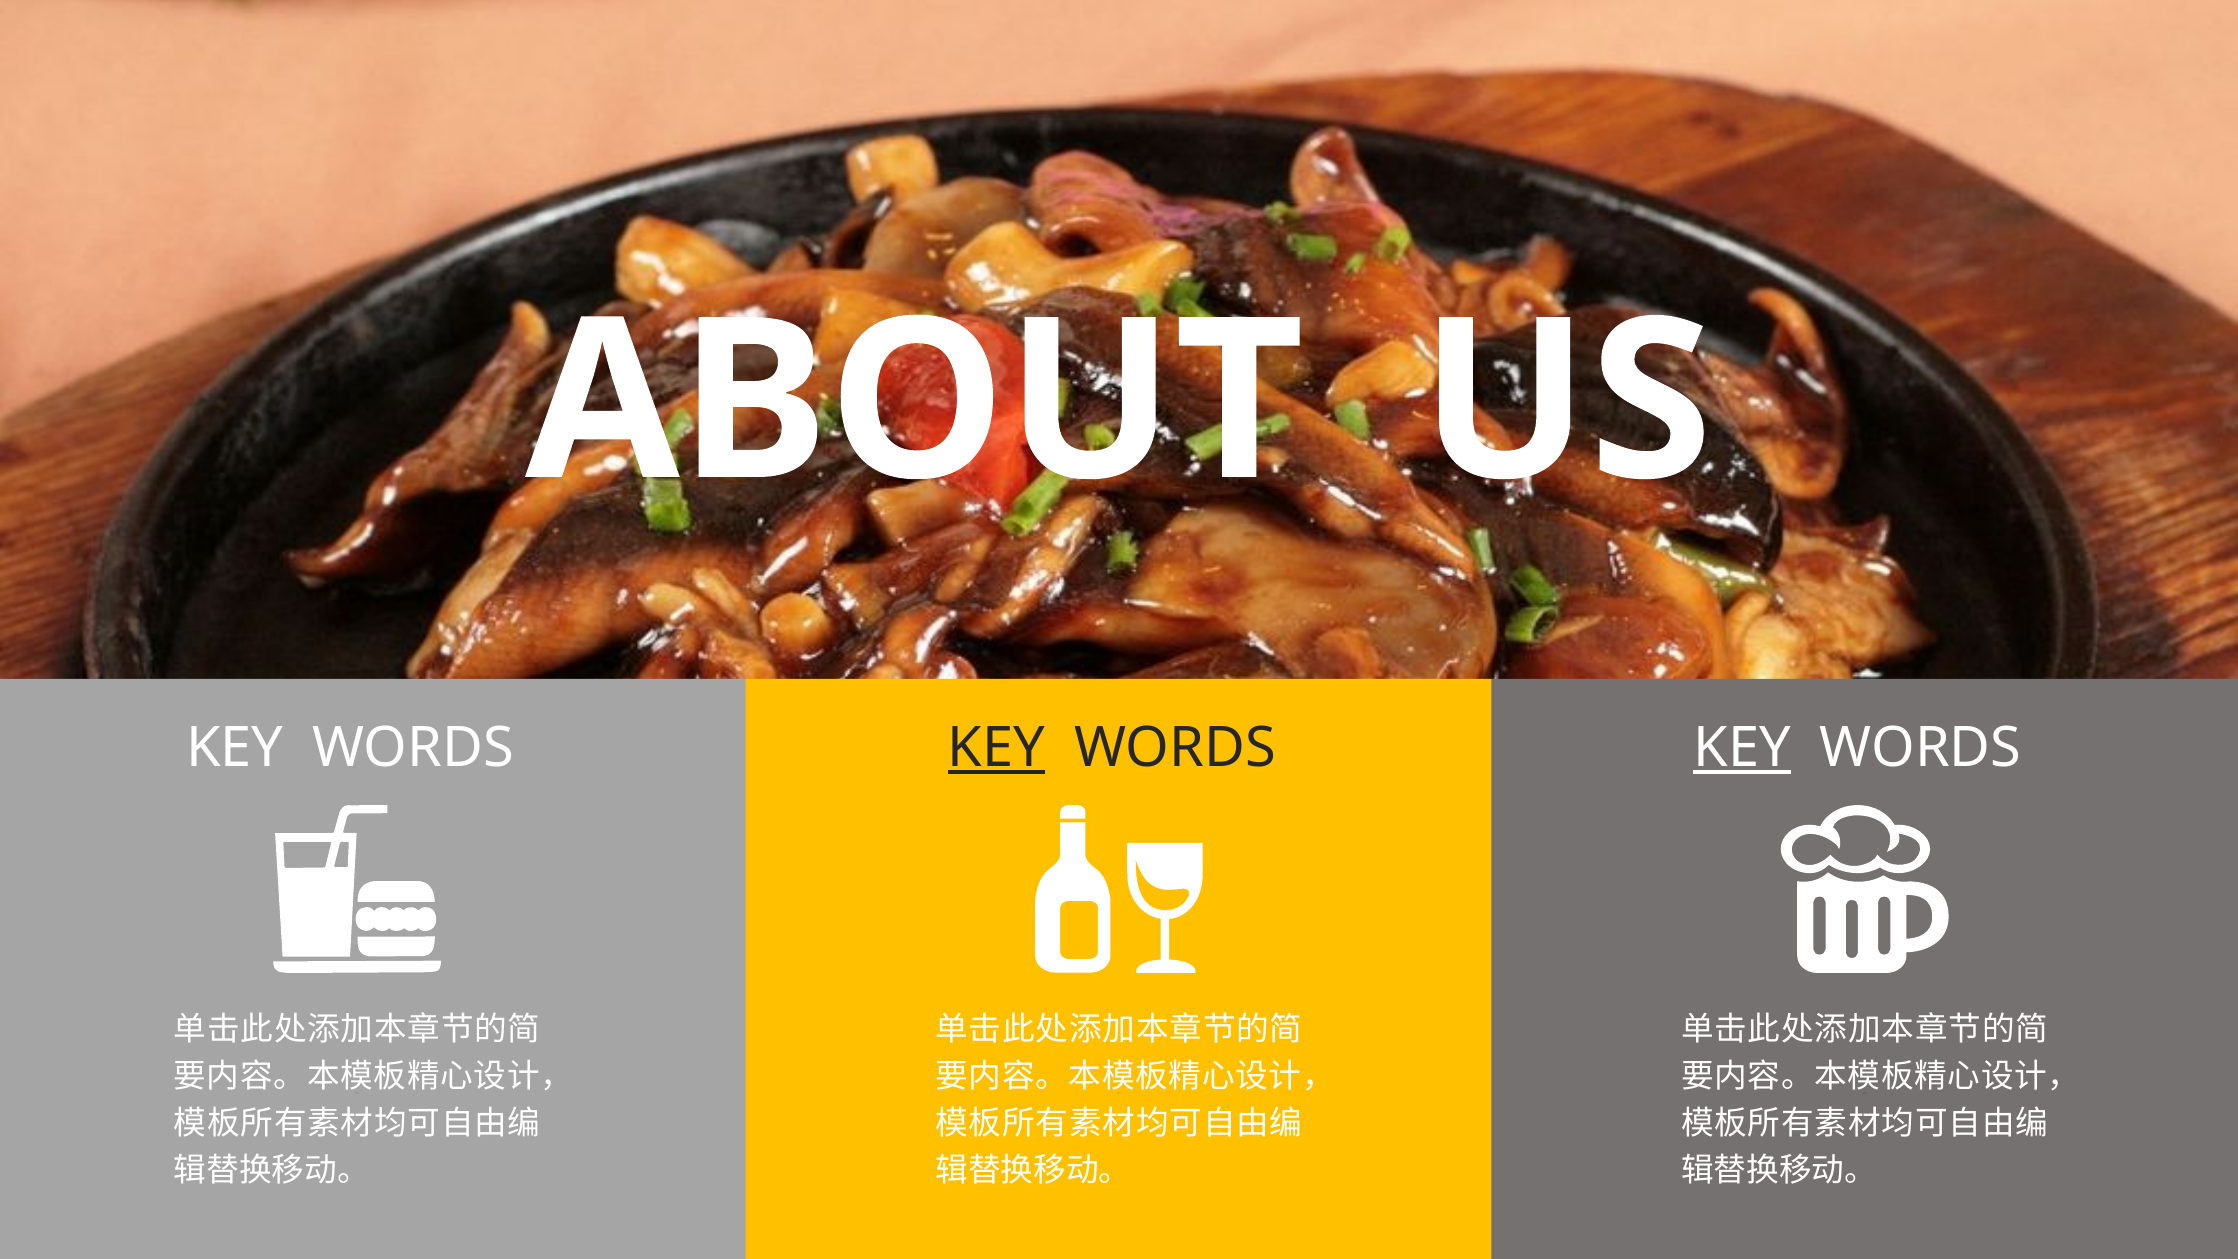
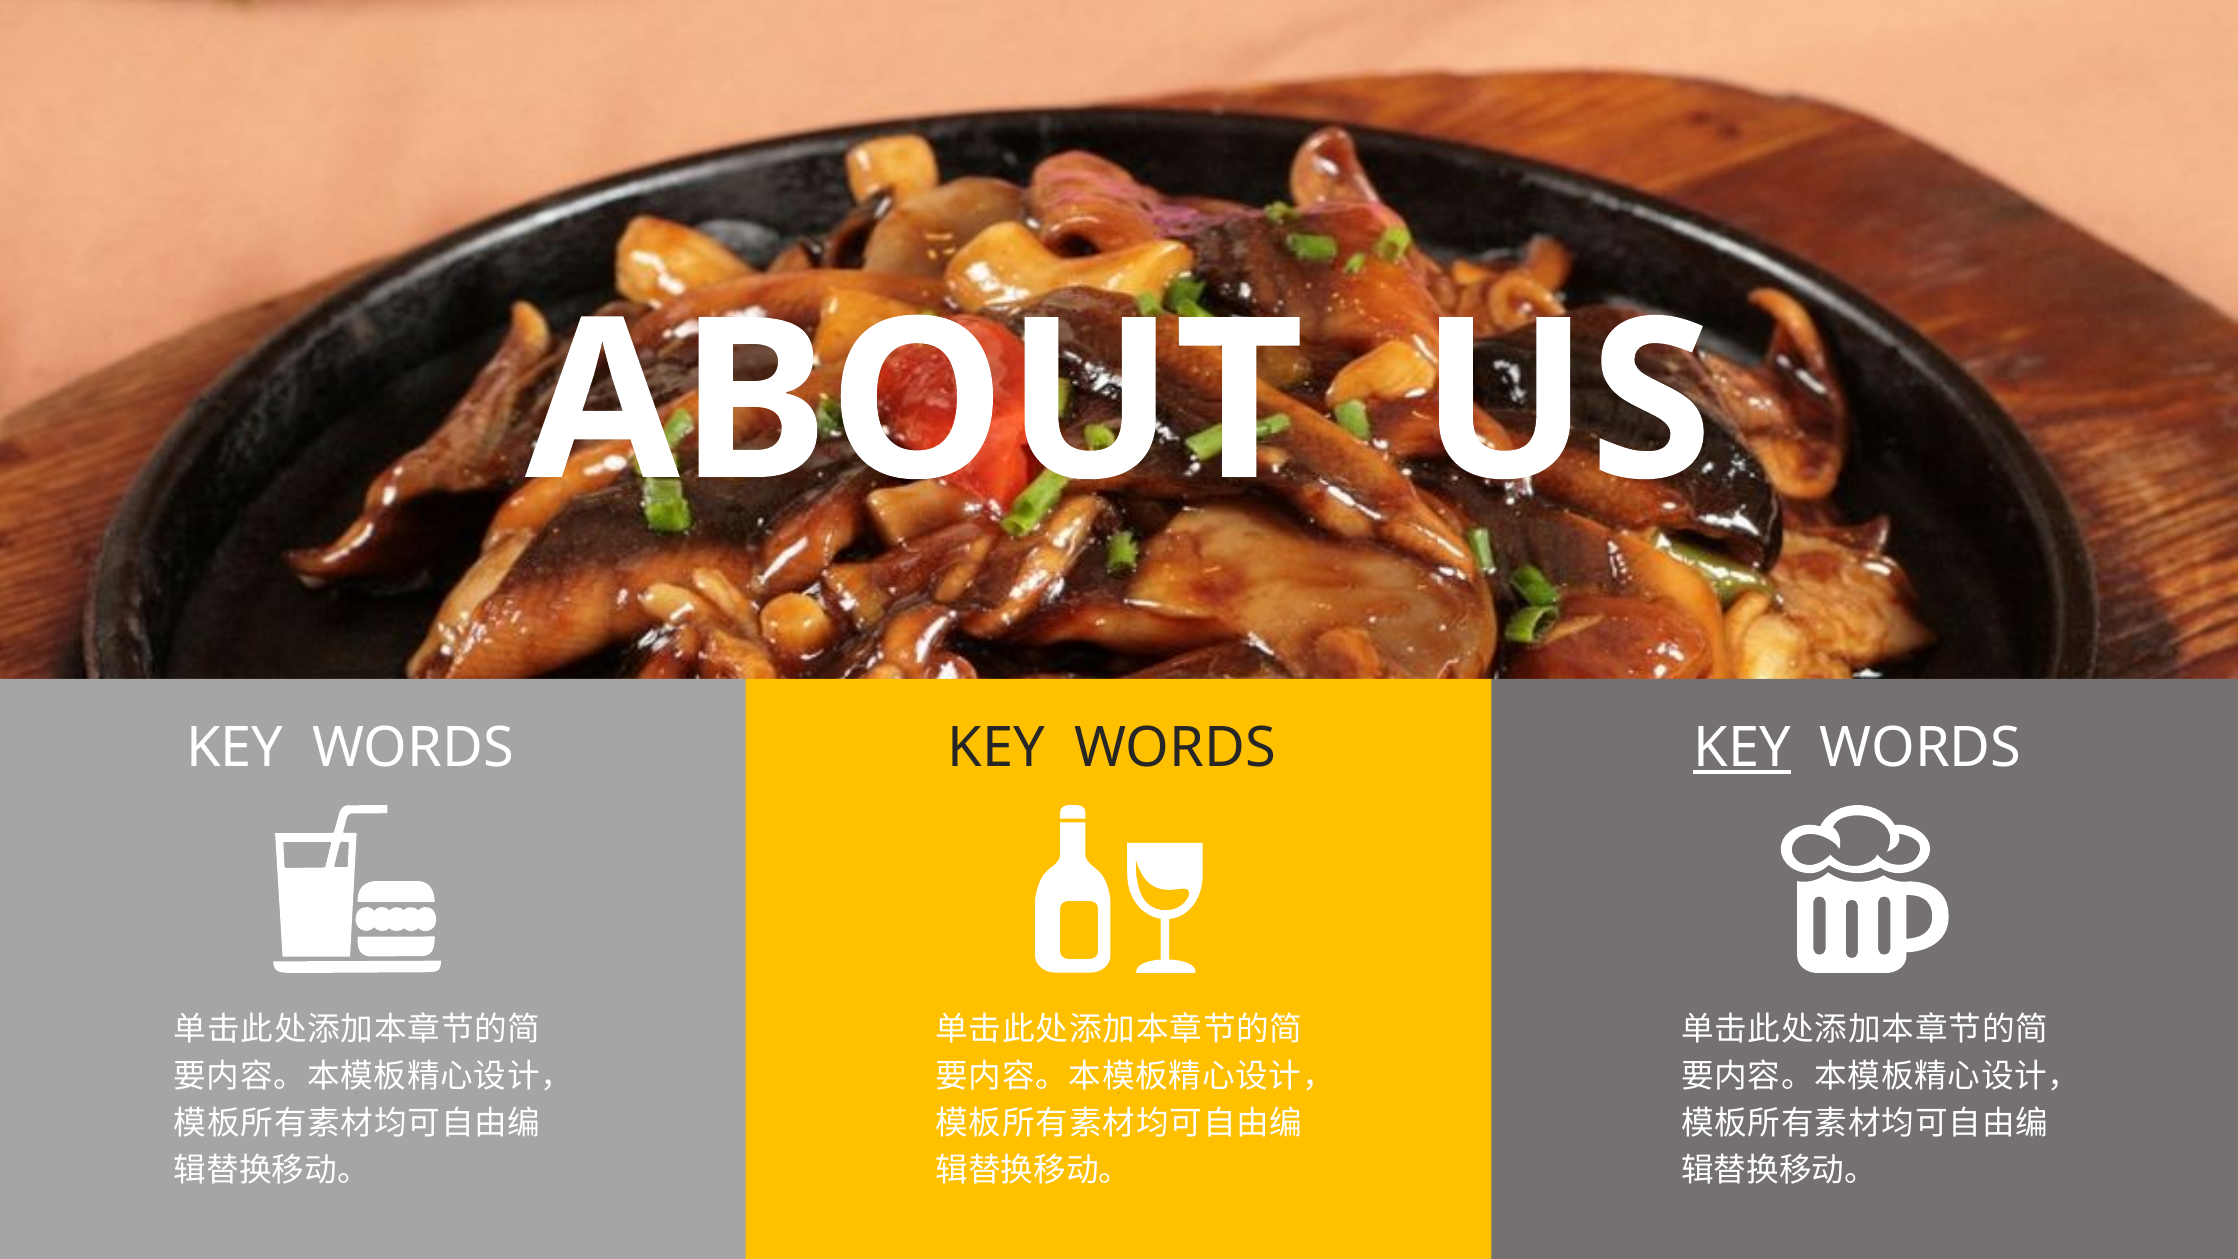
KEY underline: present -> none (997, 748)
